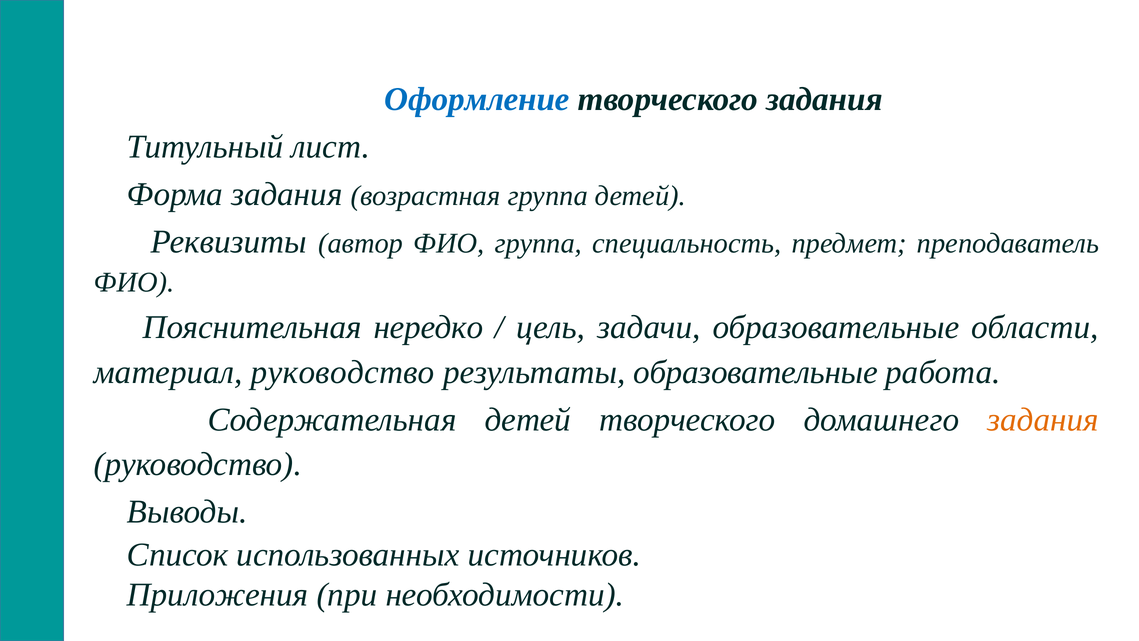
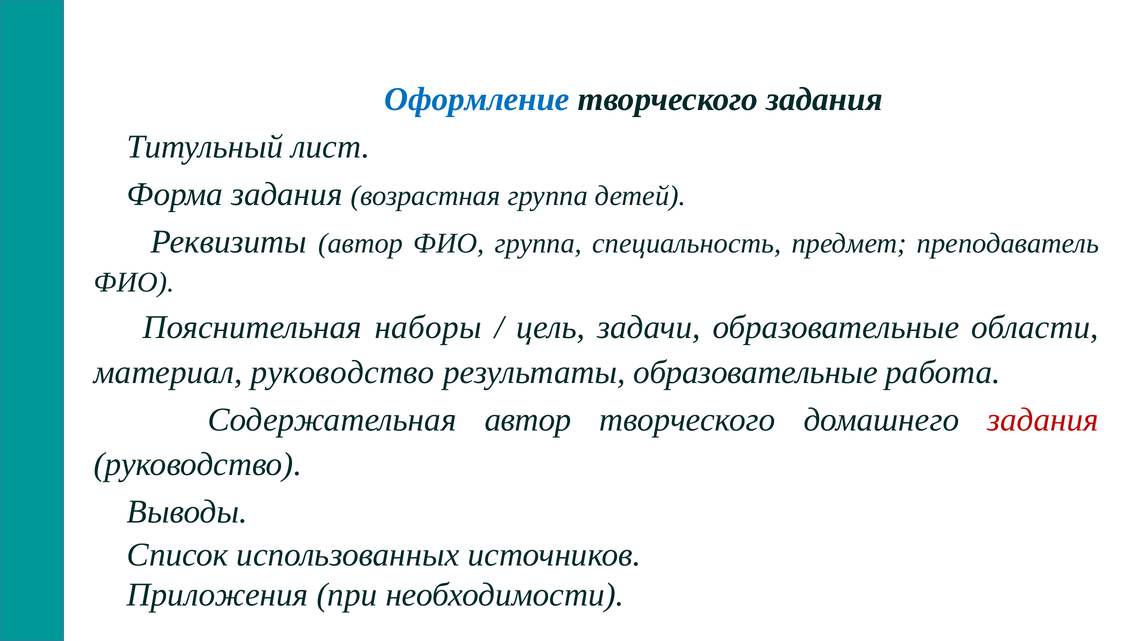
нередко: нередко -> наборы (428, 327)
Содержательная детей: детей -> автор (528, 420)
задания colour: orange -> red (1043, 420)
